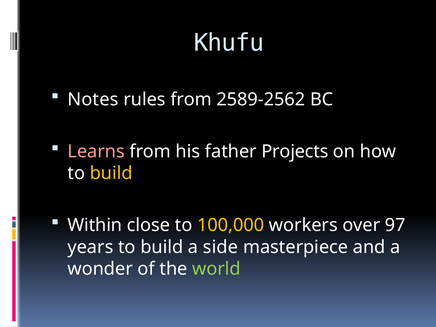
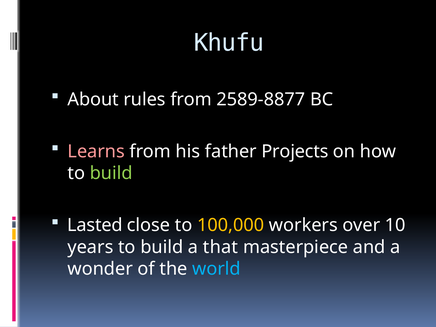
Notes: Notes -> About (93, 99)
2589-2562: 2589-2562 -> 2589-8877 (261, 99)
build colour: yellow -> light green (111, 173)
Within: Within -> Lasted (95, 225)
97: 97 -> 10 (395, 225)
side: side -> that (220, 247)
world colour: light green -> light blue (217, 269)
